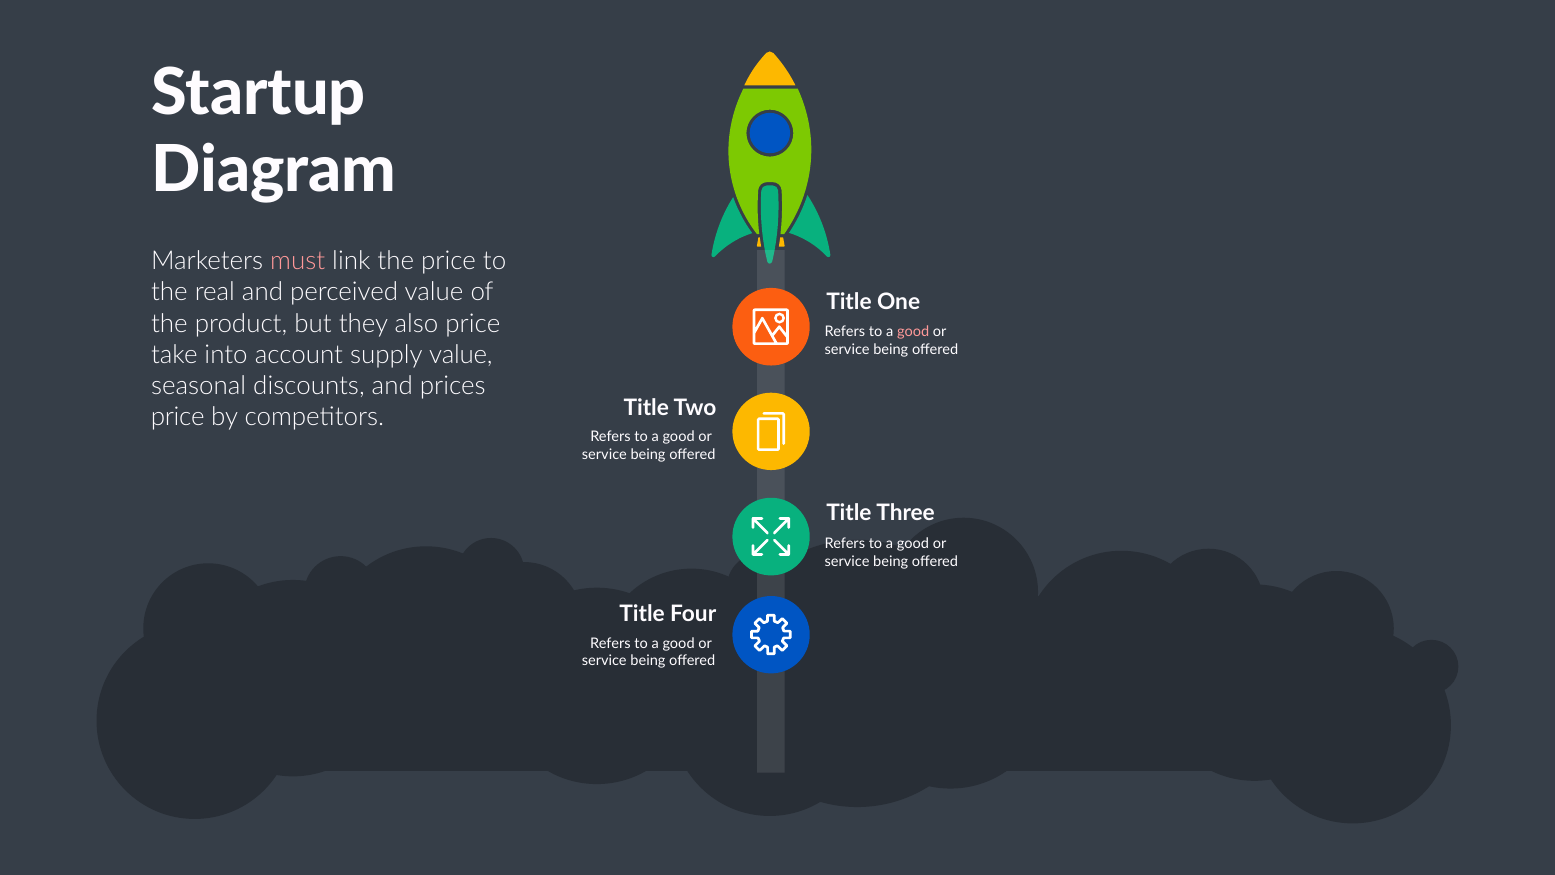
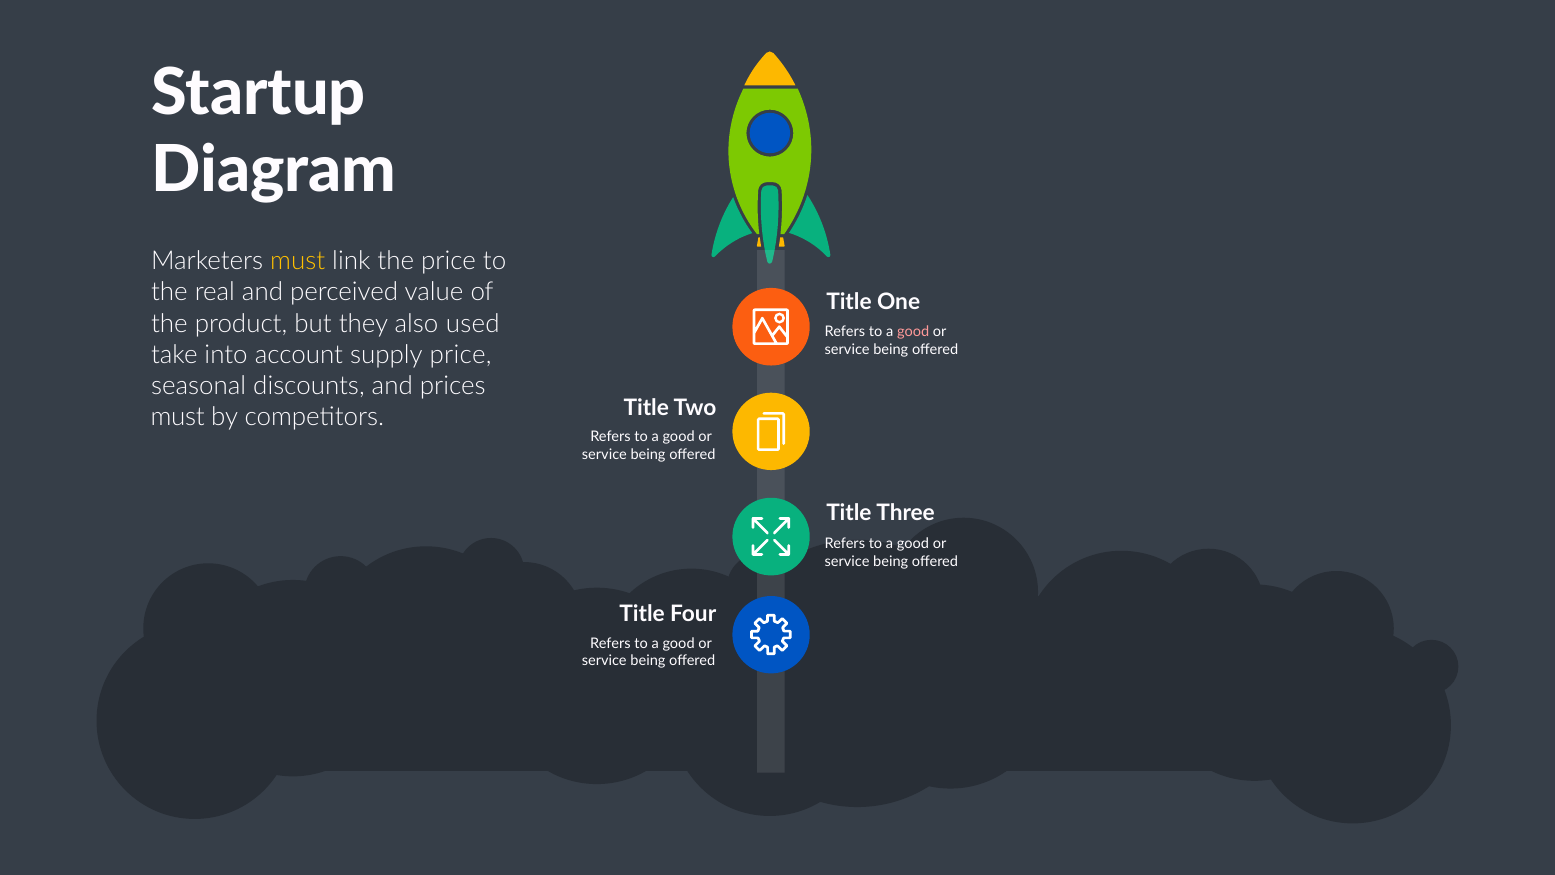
must colour: pink -> yellow (298, 261)
also price: price -> used (473, 323)
supply value: value -> price (461, 355)
price: price -> must (178, 417)
